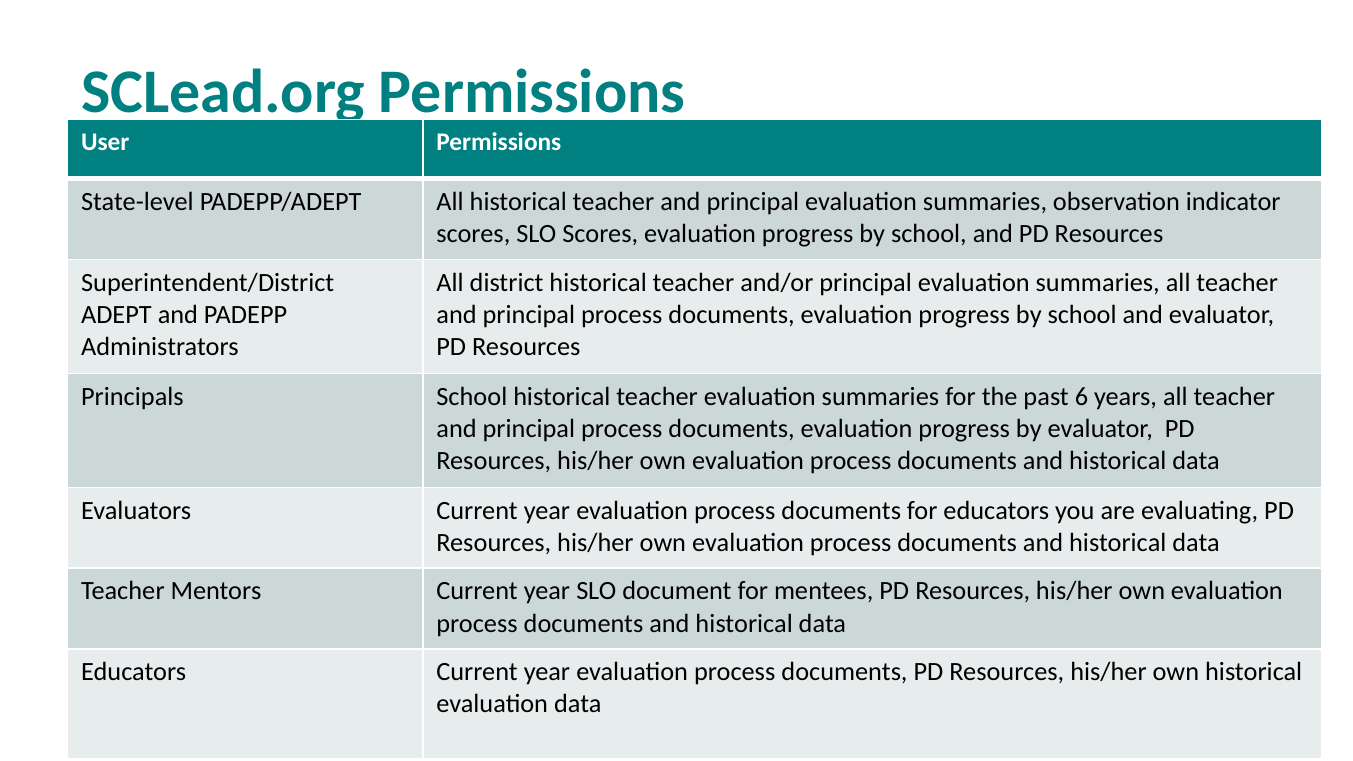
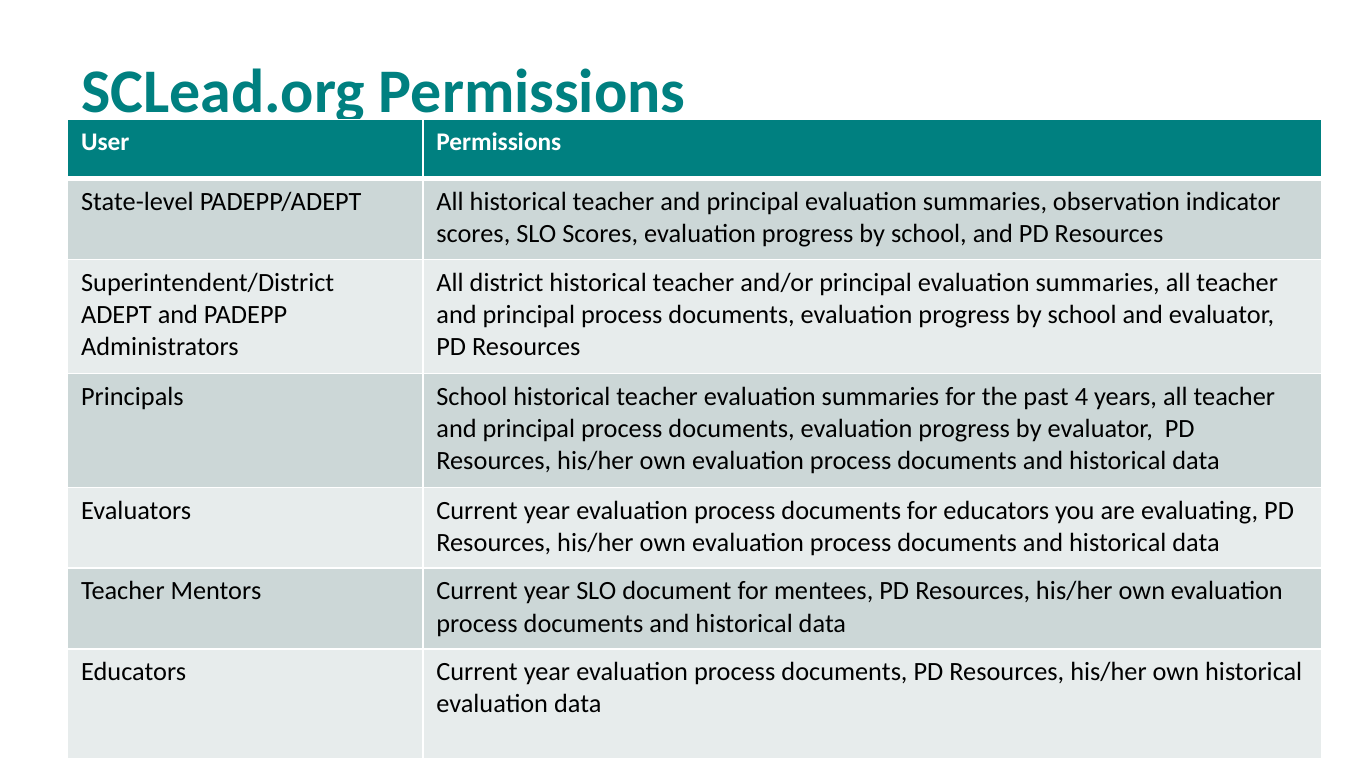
6: 6 -> 4 (1081, 397)
